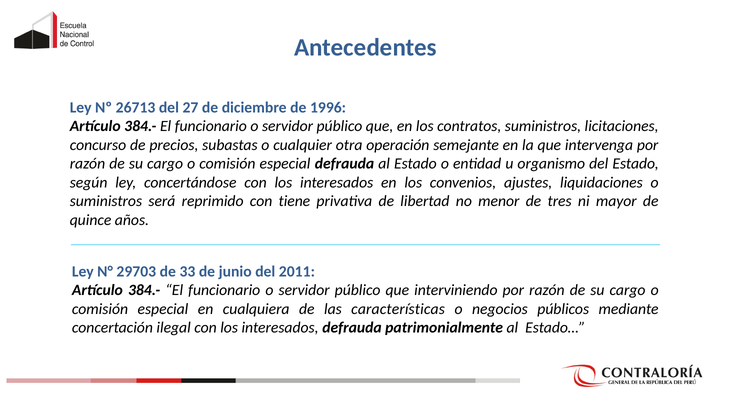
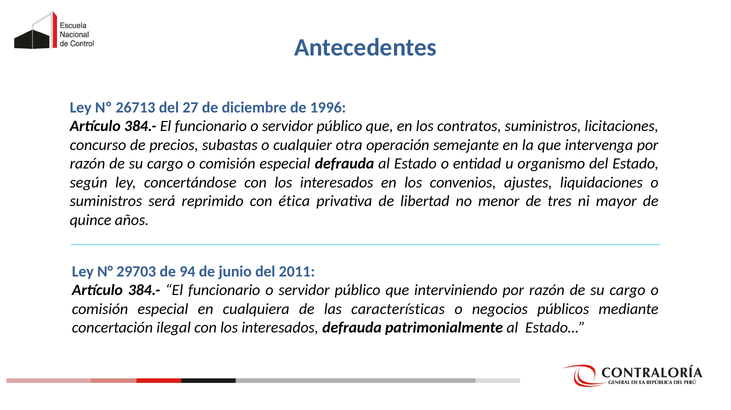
tiene: tiene -> ética (294, 201)
33: 33 -> 94 (187, 271)
